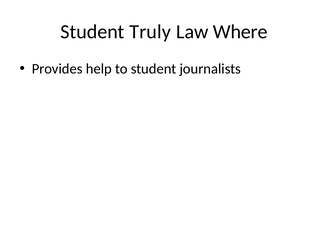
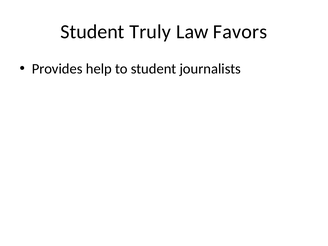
Where: Where -> Favors (240, 32)
